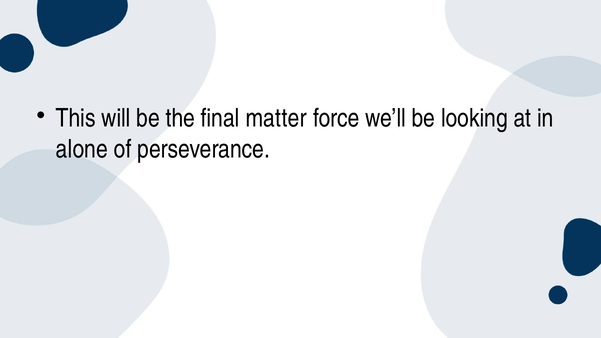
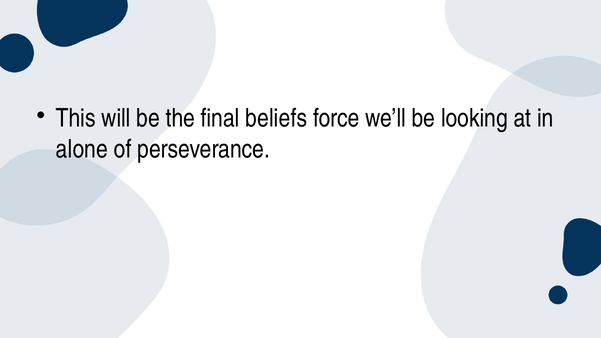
matter: matter -> beliefs (276, 118)
